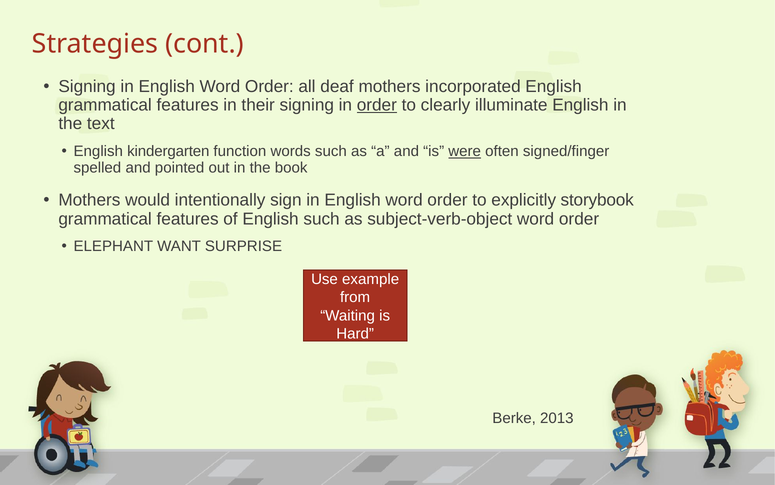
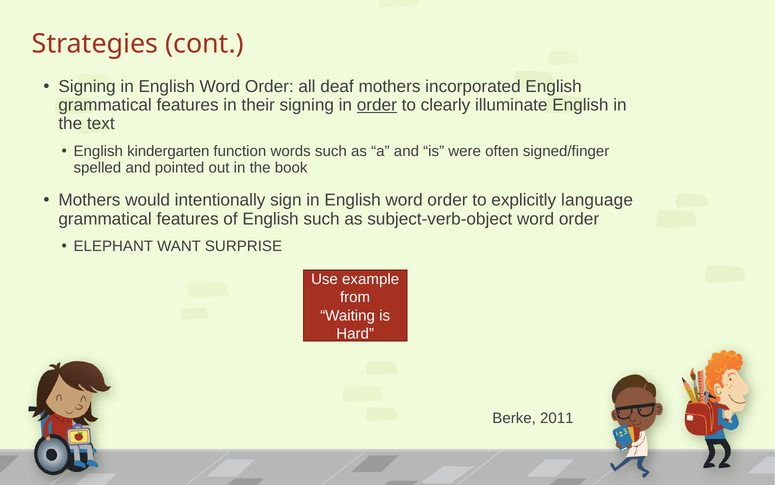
were underline: present -> none (465, 151)
storybook: storybook -> language (597, 200)
2013: 2013 -> 2011 (557, 418)
